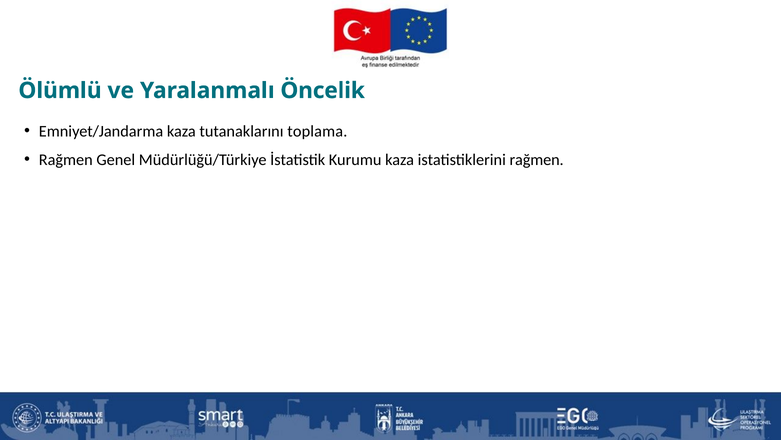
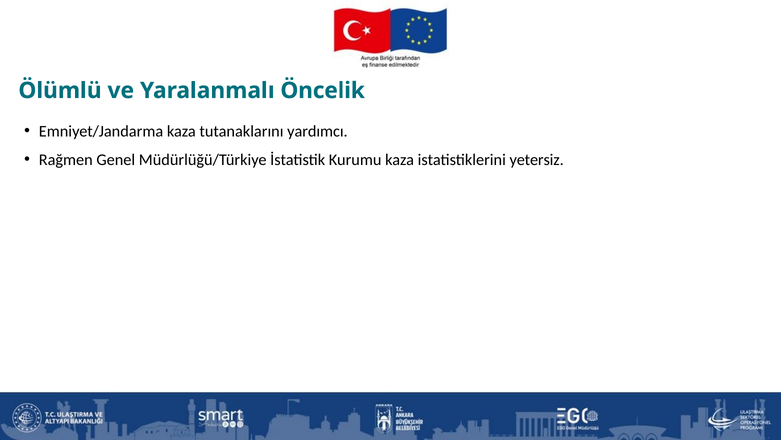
toplama: toplama -> yardımcı (317, 131)
istatistiklerini rağmen: rağmen -> yetersiz (537, 160)
